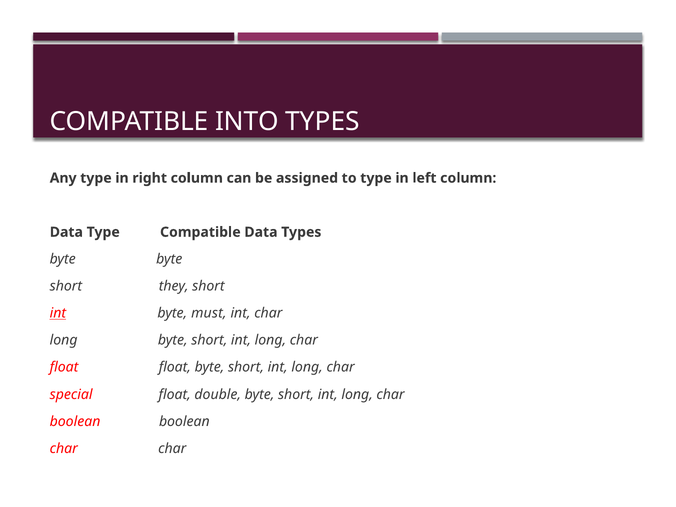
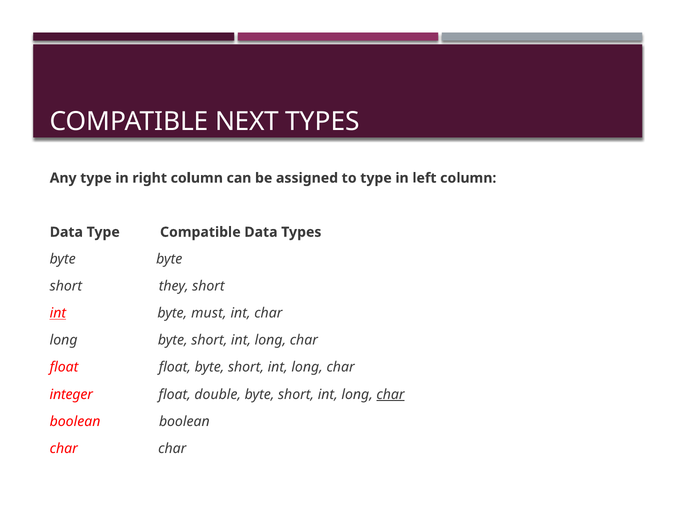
INTO: INTO -> NEXT (247, 122)
special: special -> integer (71, 394)
char underline: none -> present (391, 394)
